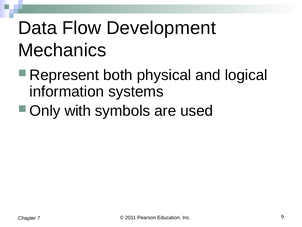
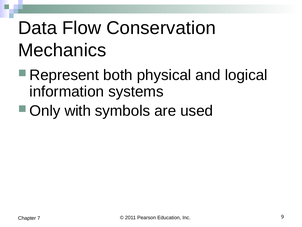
Development: Development -> Conservation (161, 28)
